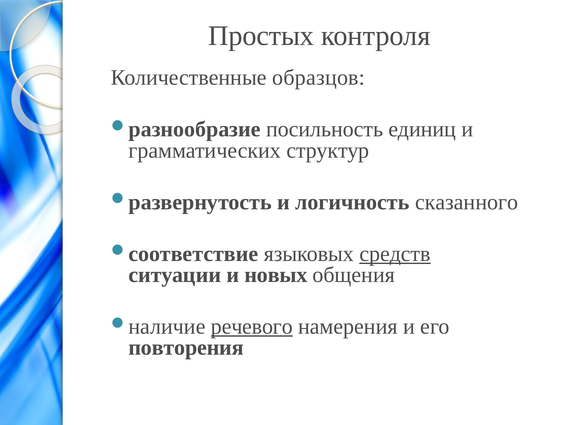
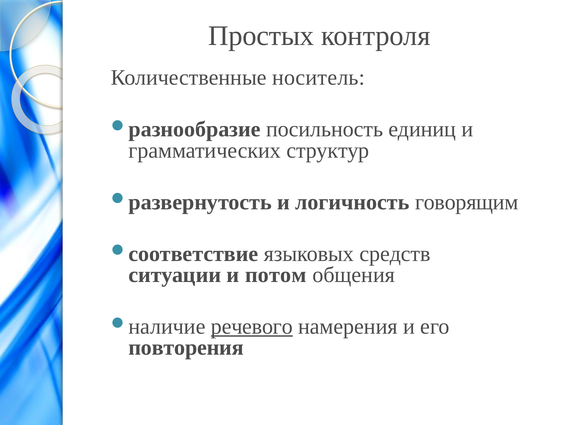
образцов: образцов -> носитель (319, 78)
сказанного: сказанного -> говорящим (467, 202)
средств underline: present -> none (395, 253)
новых: новых -> потом (276, 275)
